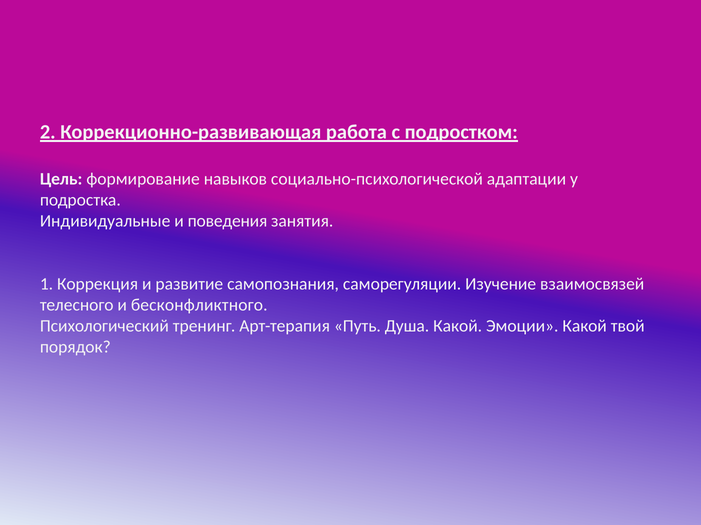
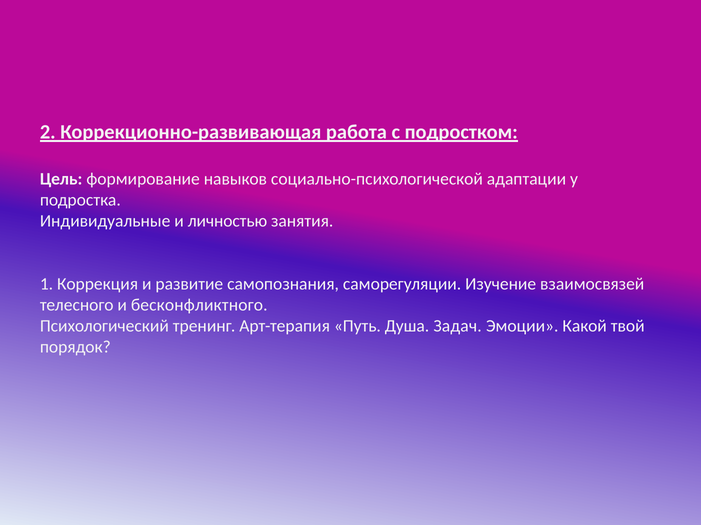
поведения: поведения -> личностью (227, 221)
Душа Какой: Какой -> Задач (458, 327)
